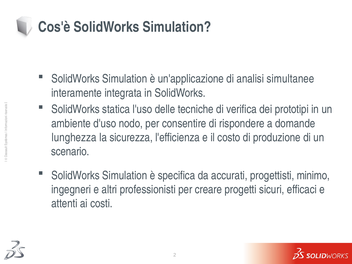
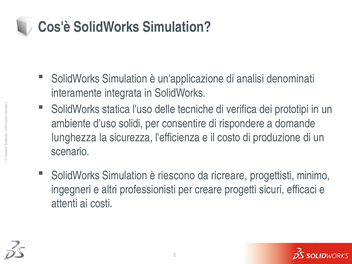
simultanee: simultanee -> denominati (291, 79)
nodo: nodo -> solidi (131, 123)
specifica: specifica -> riescono (176, 175)
accurati: accurati -> ricreare (229, 175)
